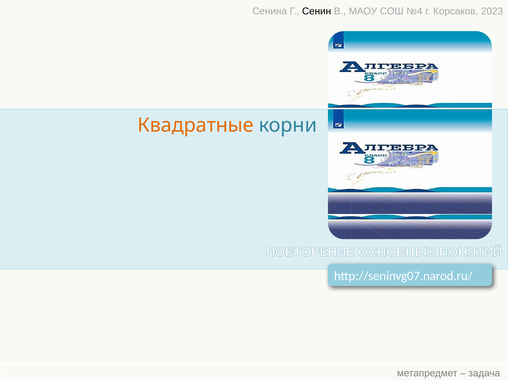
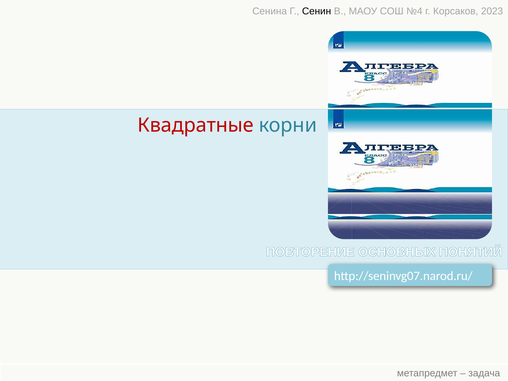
Квадратные colour: orange -> red (196, 125)
